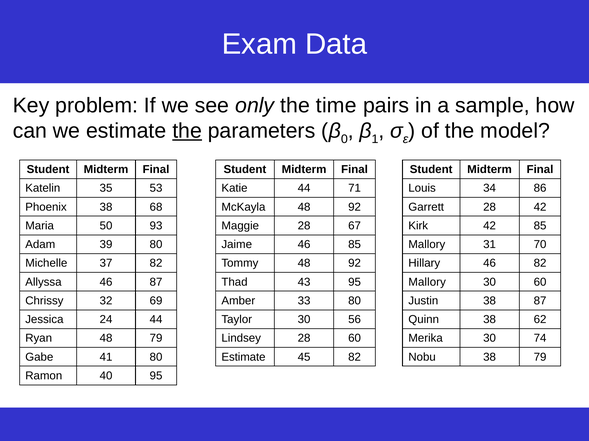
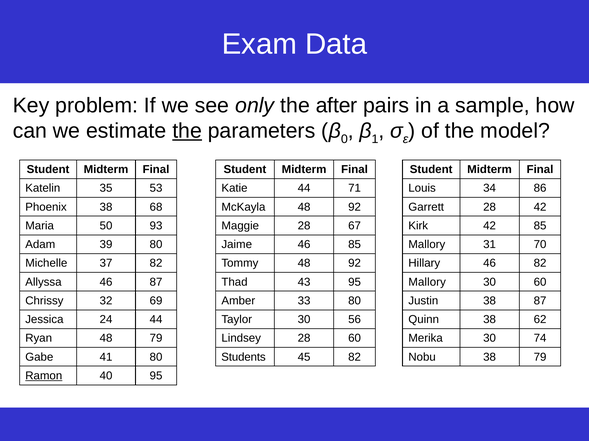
time: time -> after (337, 106)
Estimate: Estimate -> Students (244, 358)
Ramon underline: none -> present (44, 376)
